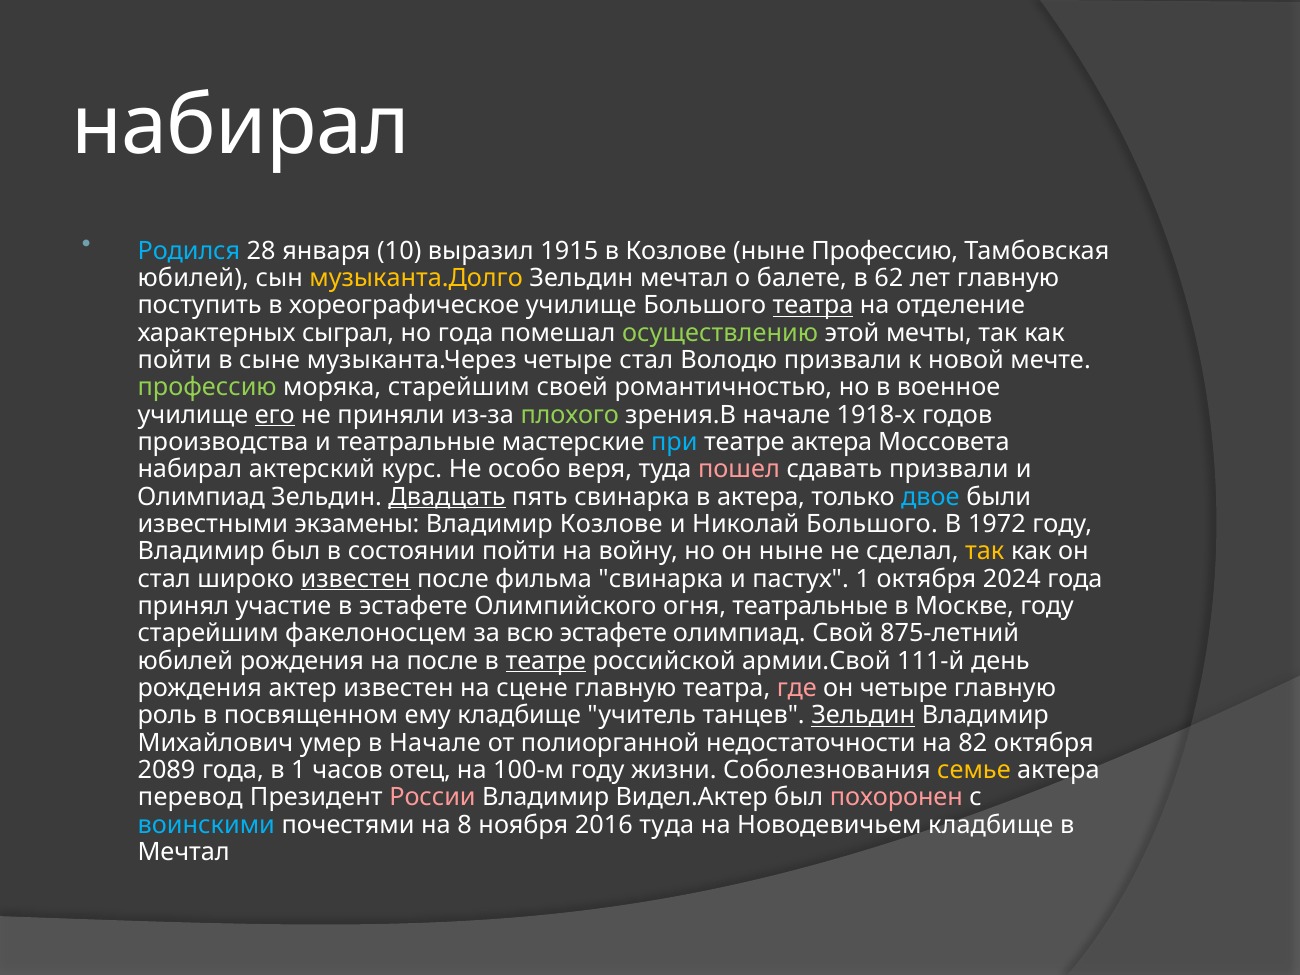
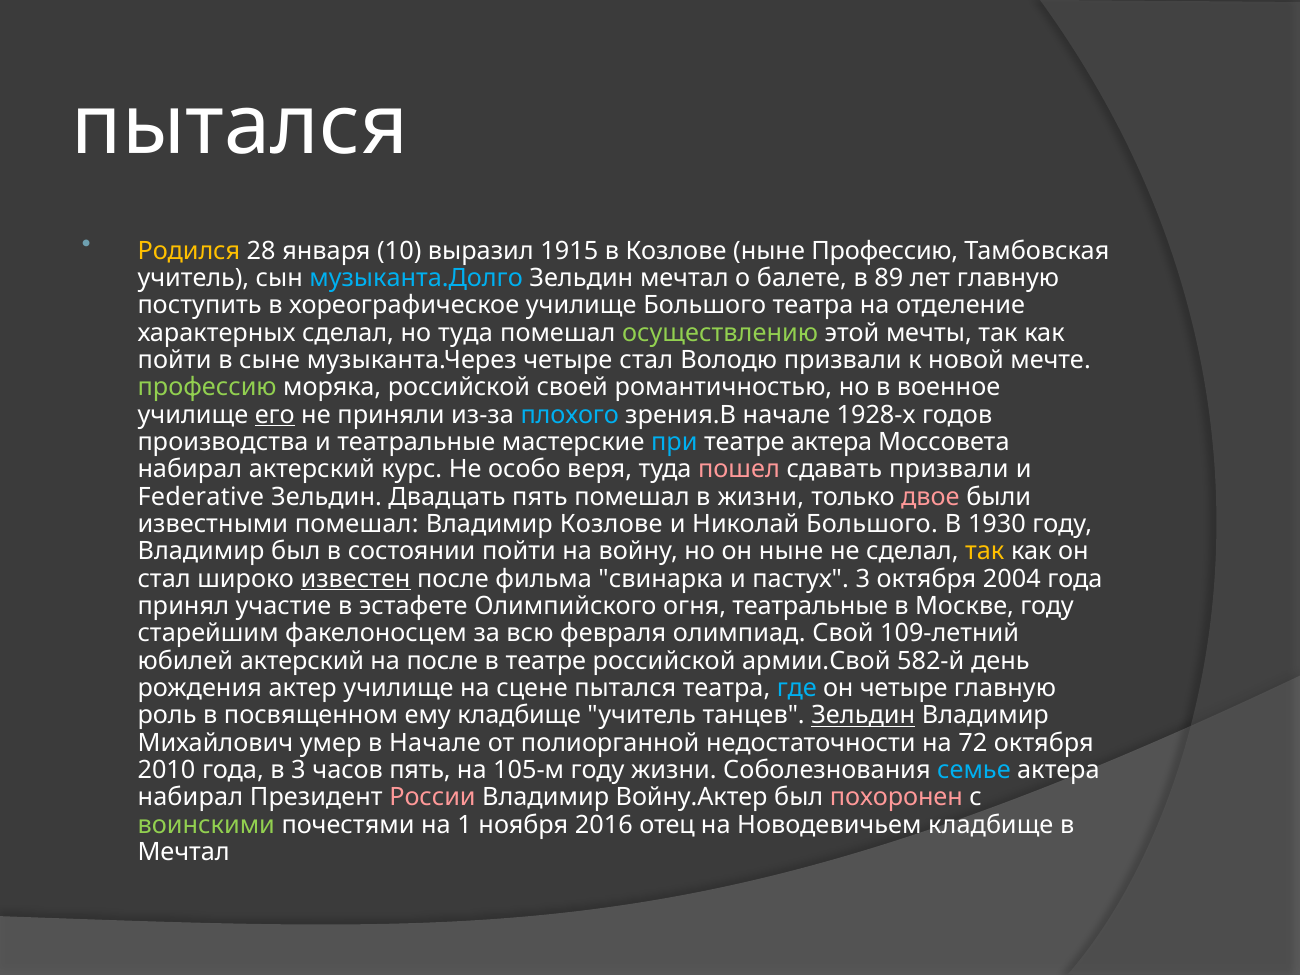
набирал: набирал -> пытался (240, 126)
Родился colour: light blue -> yellow (189, 251)
юбилей: юбилей -> учитель (193, 278)
музыканта.Долго colour: yellow -> light blue (416, 278)
62: 62 -> 89 (889, 278)
театра underline: present -> none (813, 305)
характерных сыграл: сыграл -> сделал (348, 333)
но года: года -> туда (466, 333)
моряка старейшим: старейшим -> российской (459, 387)
плохого colour: light green -> light blue (570, 415)
1918-х: 1918-х -> 1928-х (876, 415)
Олимпиад: Олимпиад -> Federative (201, 497)
Двадцать underline: present -> none (447, 497)
пять свинарка: свинарка -> помешал (632, 497)
в актера: актера -> жизни (761, 497)
двое colour: light blue -> pink (930, 497)
известными экзамены: экзамены -> помешал (357, 524)
1972: 1972 -> 1930 (997, 524)
пастух 1: 1 -> 3 (863, 579)
2024: 2024 -> 2004 (1012, 579)
всю эстафете: эстафете -> февраля (613, 633)
875-летний: 875-летний -> 109-летний (950, 633)
юбилей рождения: рождения -> актерский (302, 661)
театре underline: present -> none (546, 661)
111-й: 111-й -> 582-й (931, 661)
актер известен: известен -> училище (399, 688)
сцене главную: главную -> пытался (625, 688)
где colour: pink -> light blue (797, 688)
82: 82 -> 72 (973, 743)
2089: 2089 -> 2010 (166, 770)
в 1: 1 -> 3 (298, 770)
часов отец: отец -> пять (420, 770)
100-м: 100-м -> 105-м (529, 770)
семье colour: yellow -> light blue (974, 770)
перевод: перевод -> набирал (190, 797)
Видел.Актер: Видел.Актер -> Войну.Актер (692, 797)
воинскими colour: light blue -> light green (206, 825)
8: 8 -> 1 (465, 825)
2016 туда: туда -> отец (667, 825)
